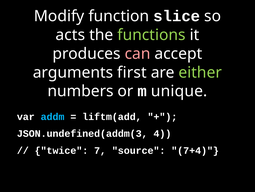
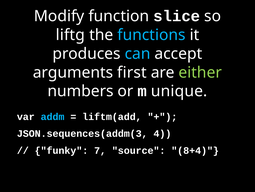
acts: acts -> liftg (70, 35)
functions colour: light green -> light blue (151, 35)
can colour: pink -> light blue (138, 53)
JSON.undefined(addm(3: JSON.undefined(addm(3 -> JSON.sequences(addm(3 (82, 133)
twice: twice -> funky (61, 150)
7+4: 7+4 -> 8+4 (195, 150)
